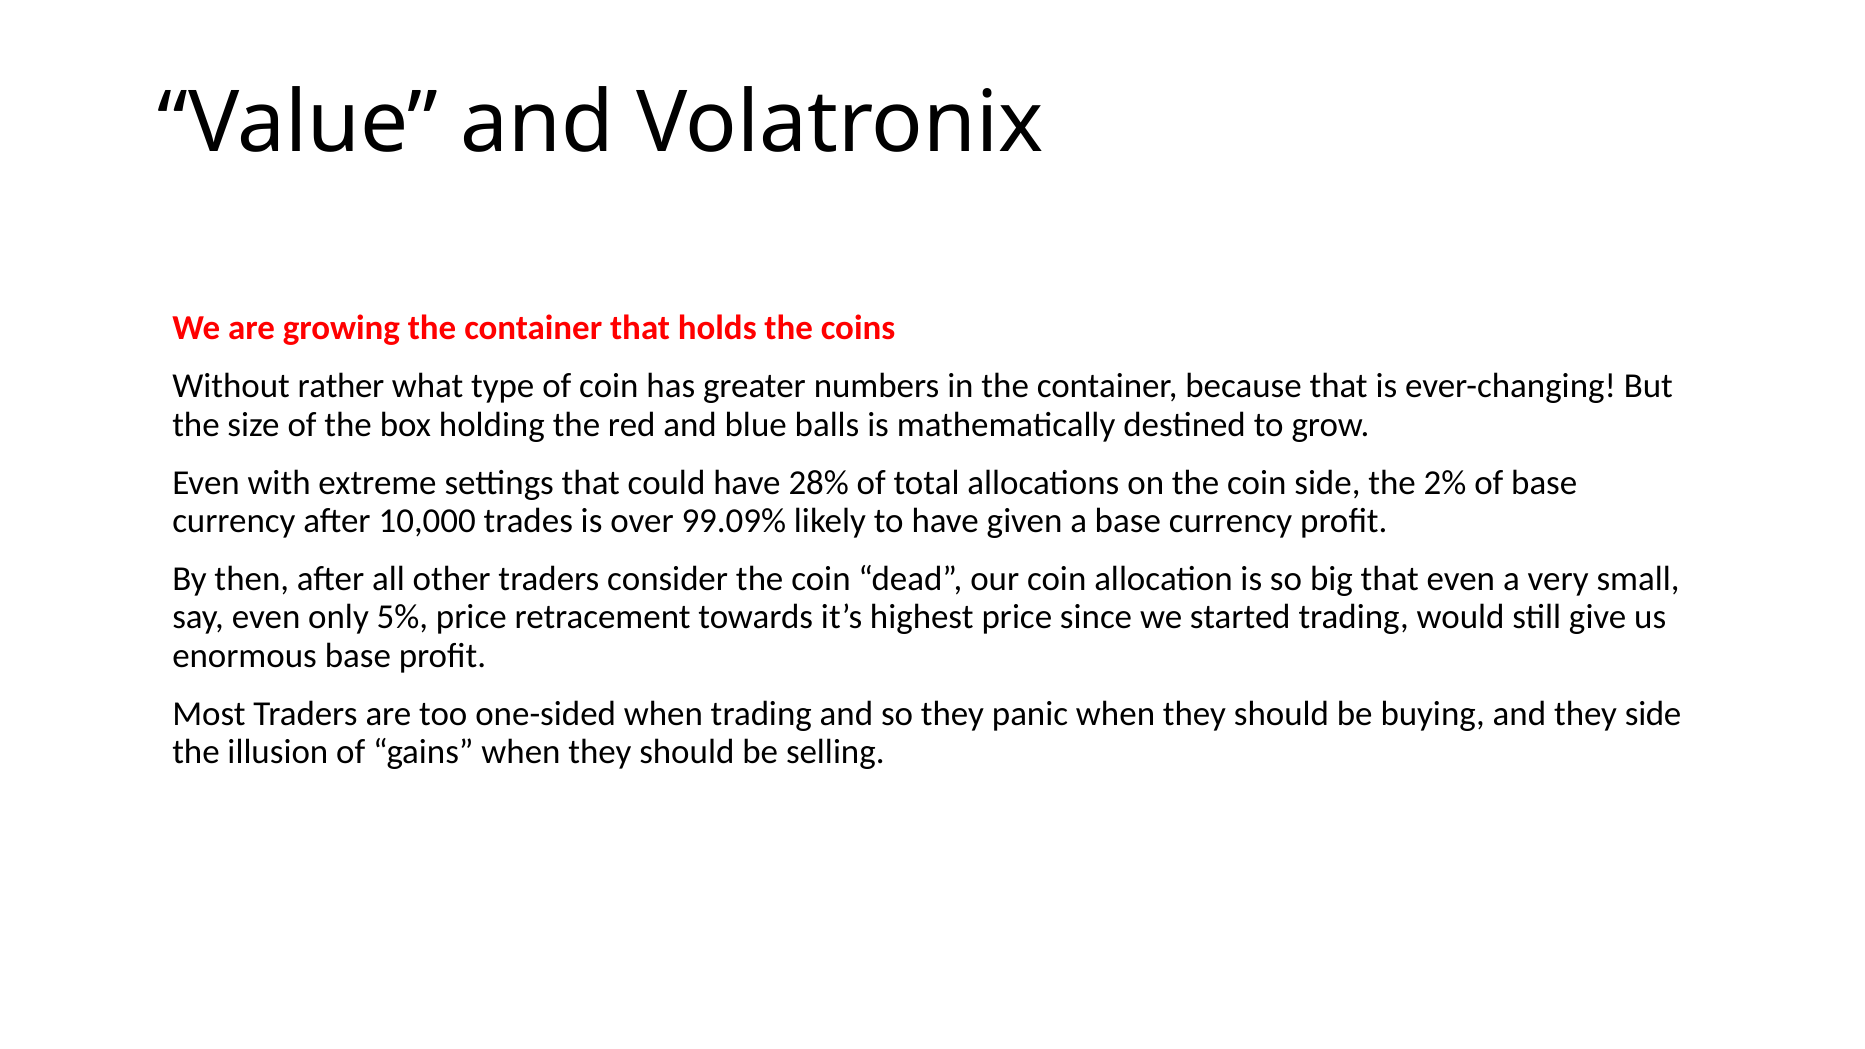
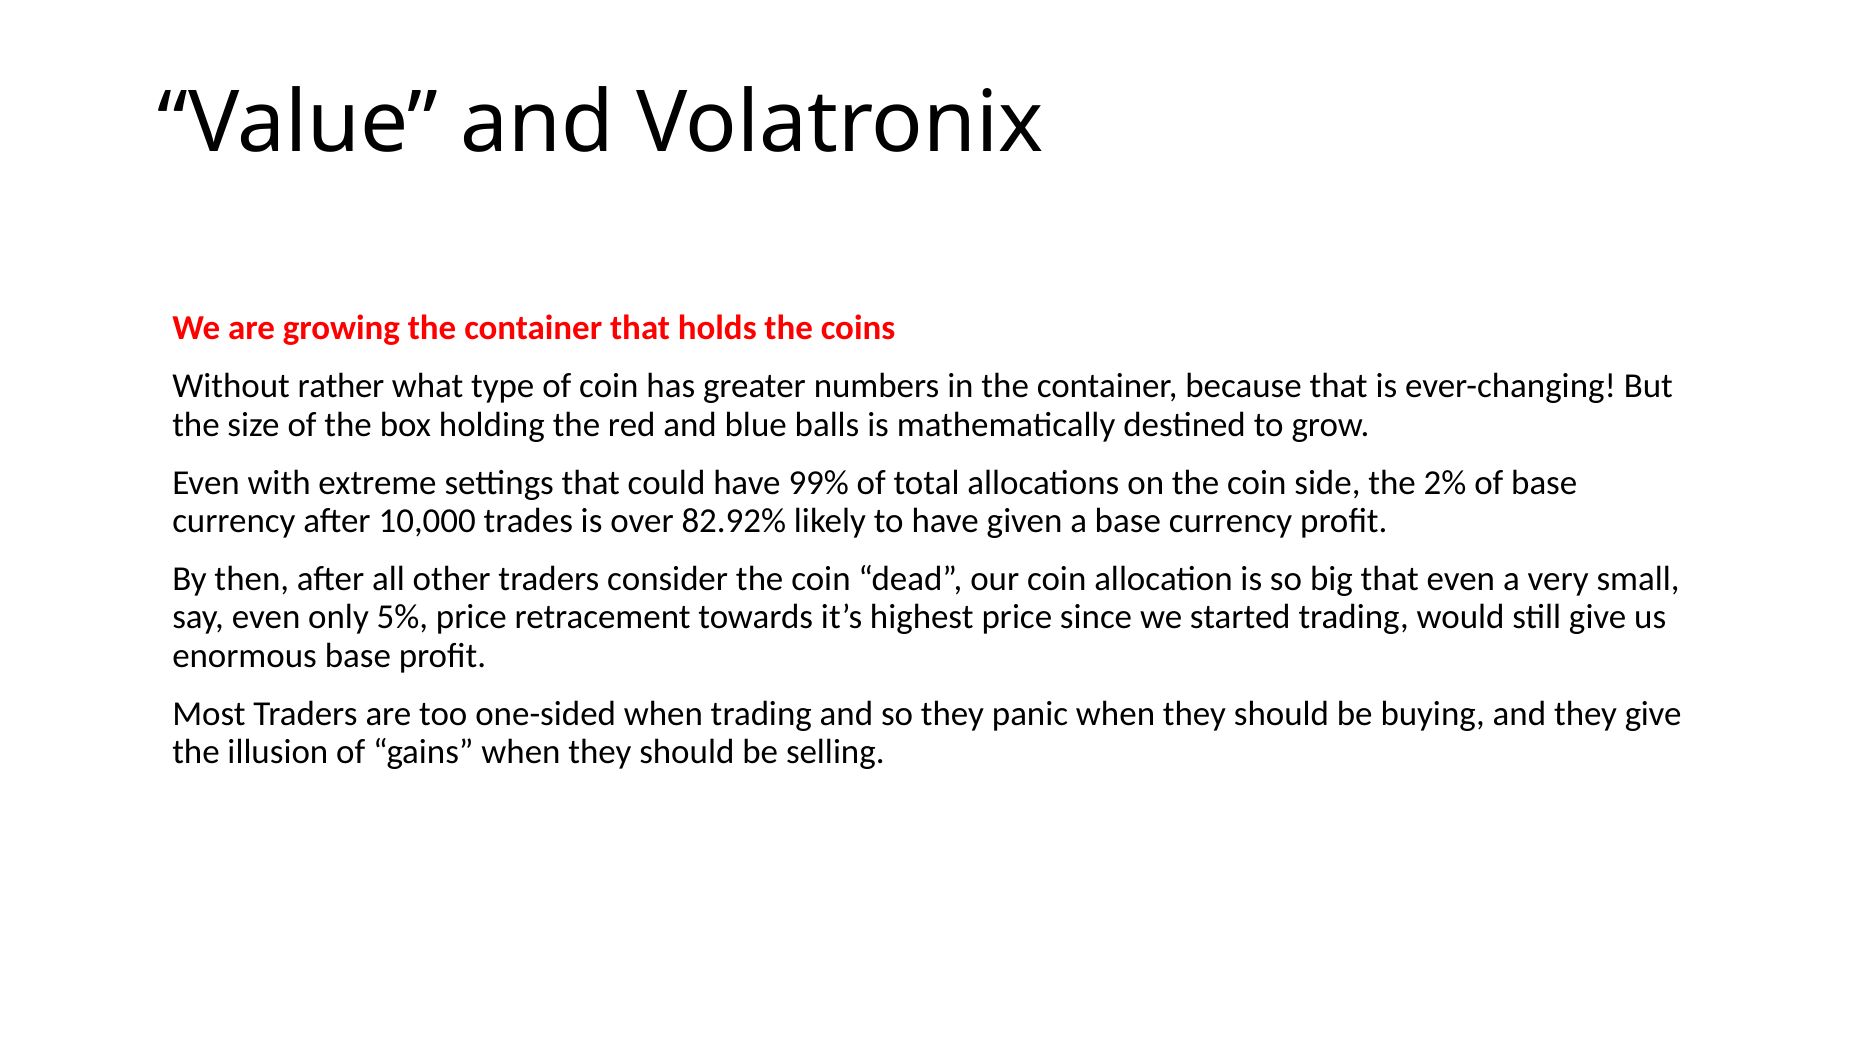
28%: 28% -> 99% (819, 483)
99.09%: 99.09% -> 82.92% (734, 521)
they side: side -> give (1653, 714)
